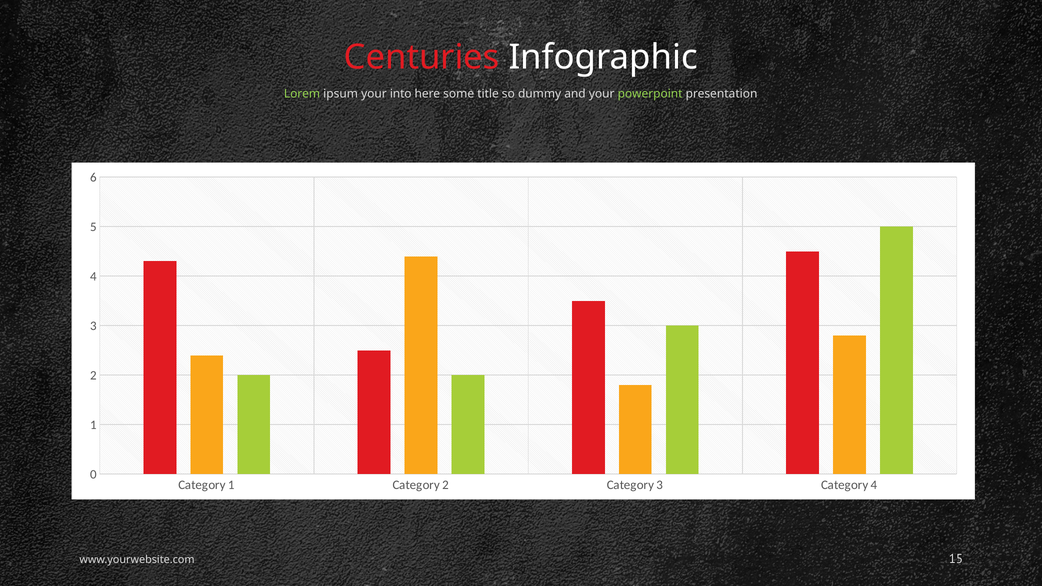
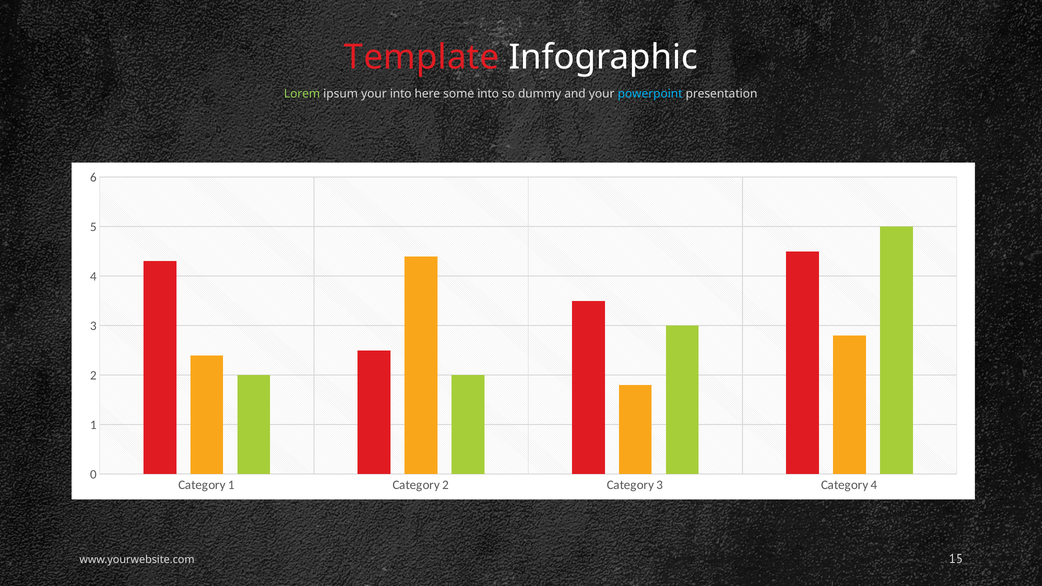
Centuries: Centuries -> Template (422, 58)
some title: title -> into (488, 94)
powerpoint colour: light green -> light blue (650, 94)
